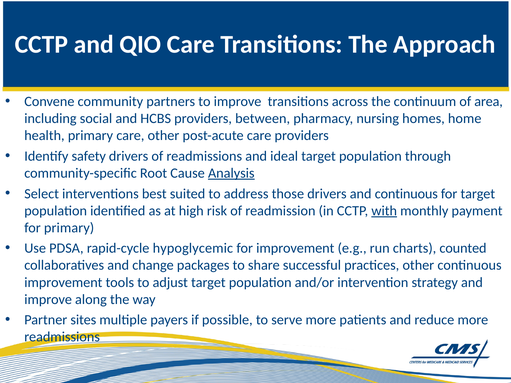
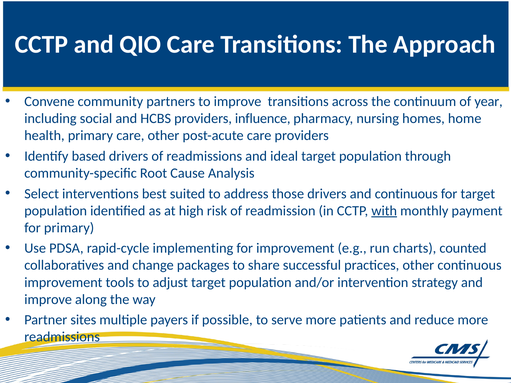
area: area -> year (489, 101)
between: between -> influence (263, 119)
safety: safety -> based (89, 156)
Analysis underline: present -> none (231, 173)
hypoglycemic: hypoglycemic -> implementing (193, 248)
